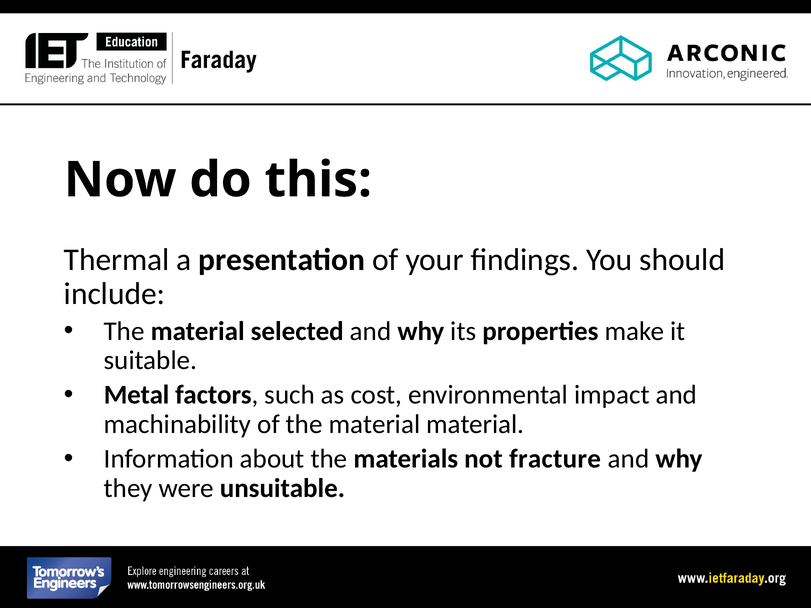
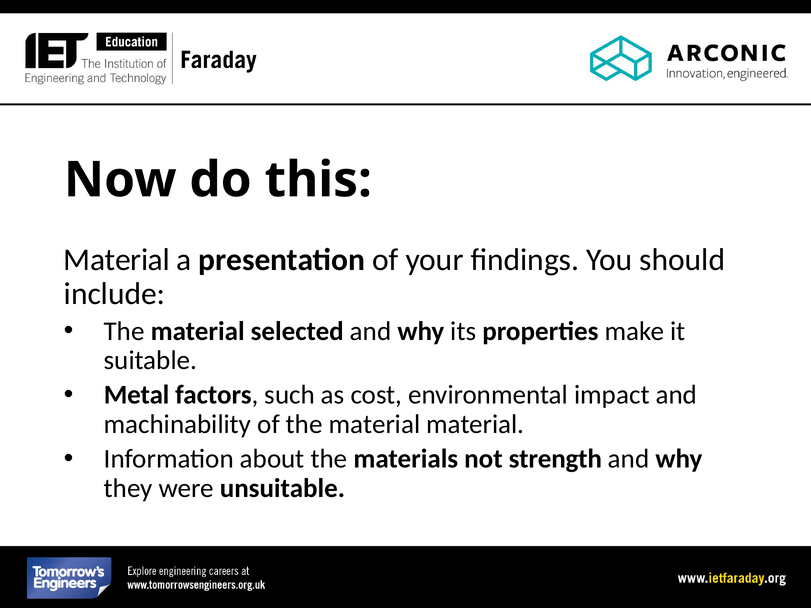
Thermal: Thermal -> Material (117, 260)
fracture: fracture -> strength (555, 459)
